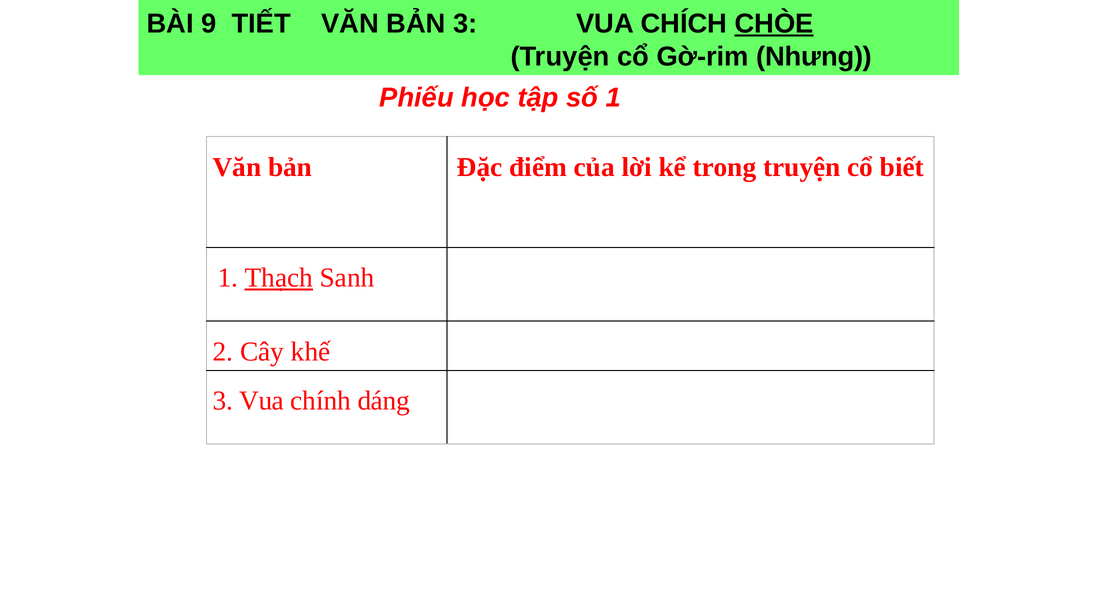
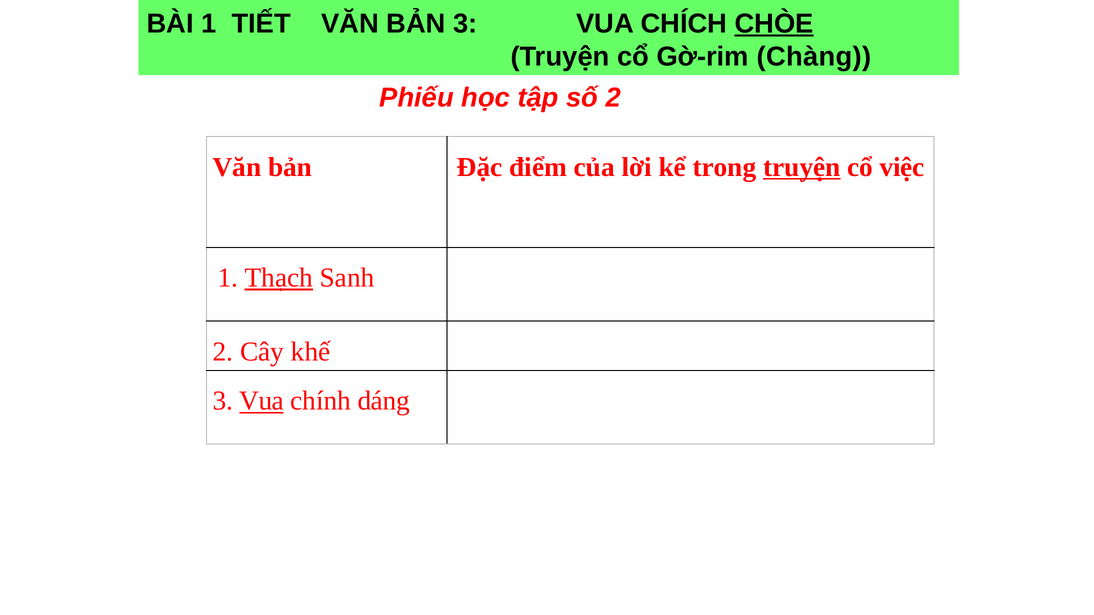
BÀI 9: 9 -> 1 (209, 24)
Nhưng: Nhưng -> Chàng (814, 57)
số 1: 1 -> 2 (613, 98)
truyện underline: none -> present (802, 167)
biết: biết -> việc (902, 167)
Vua underline: none -> present (262, 401)
